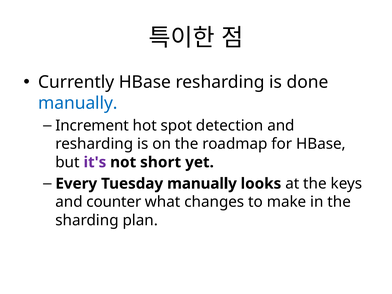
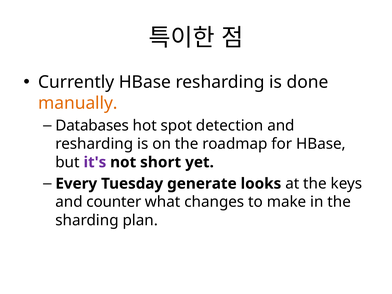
manually colour: blue -> orange (78, 103)
Increment: Increment -> Databases (92, 126)
Tuesday manually: manually -> generate (202, 184)
